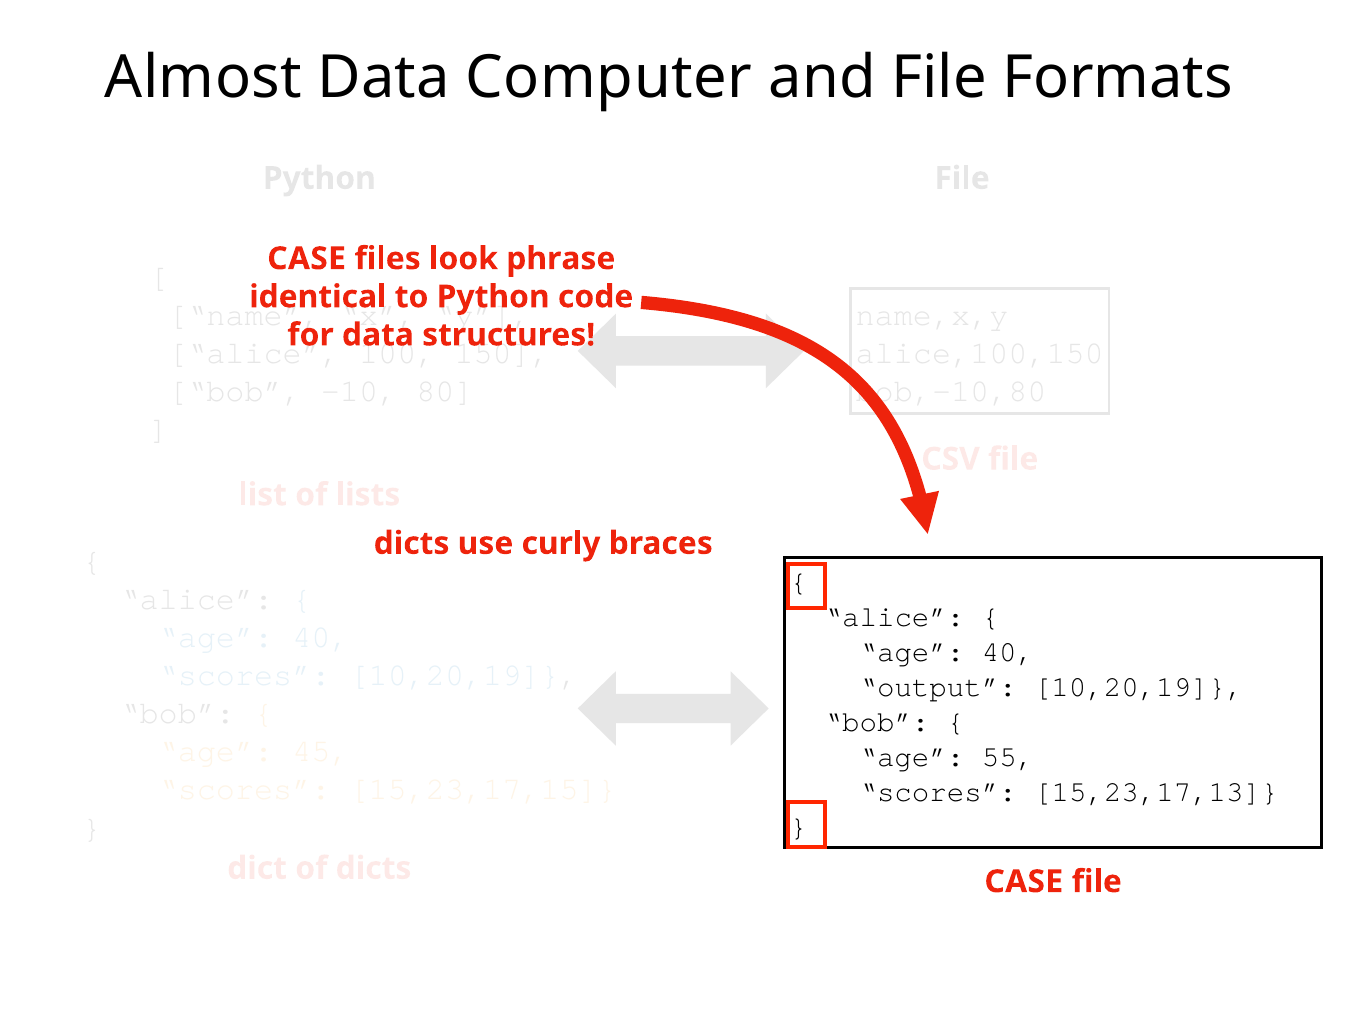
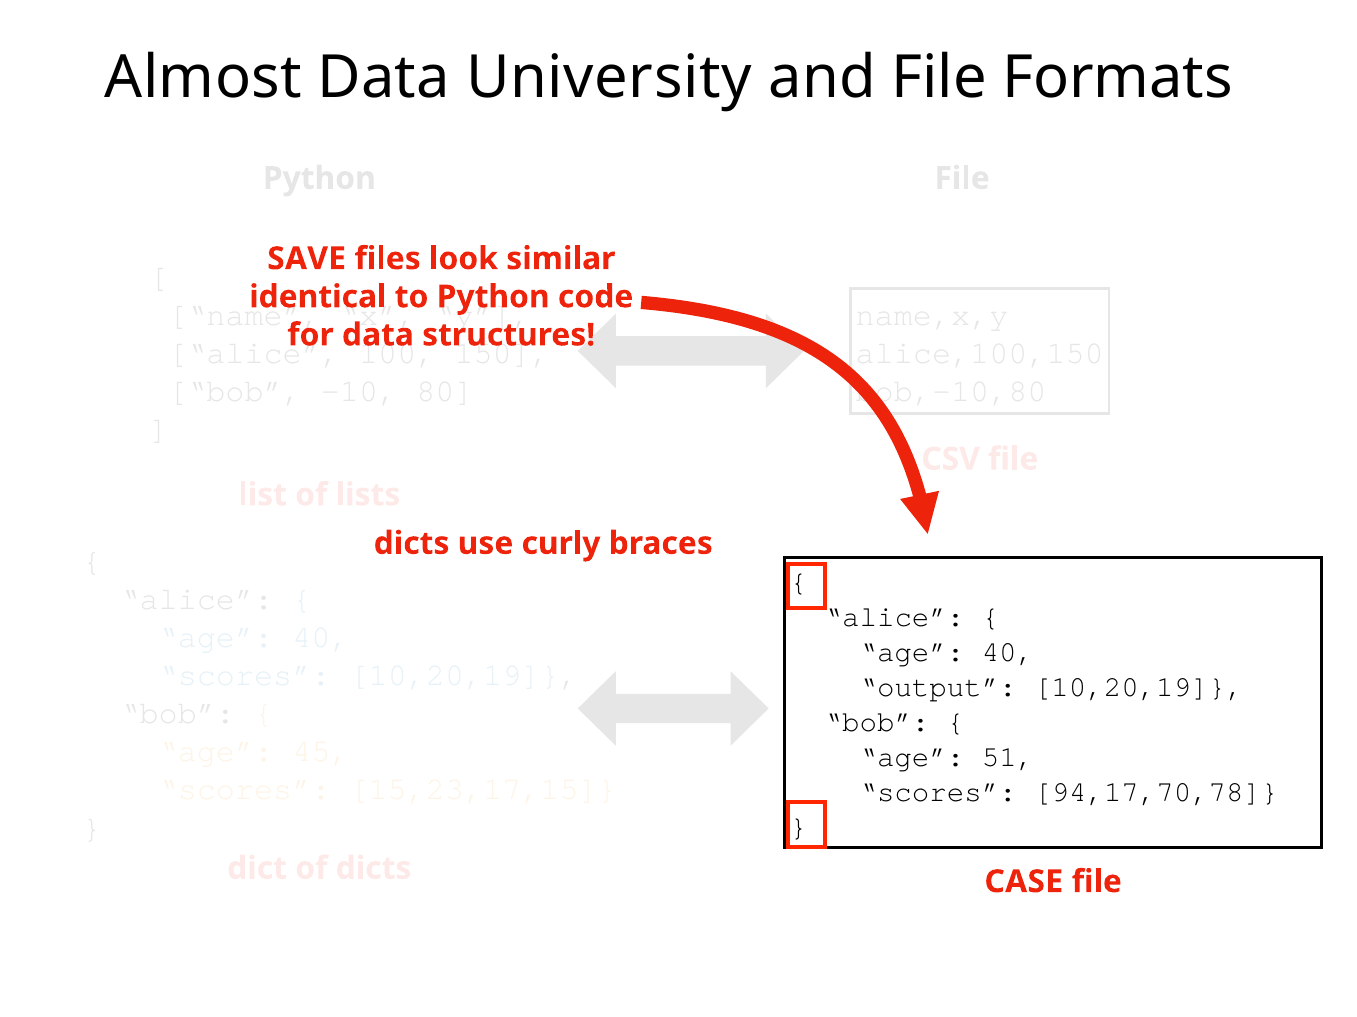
Computer: Computer -> University (609, 78)
CASE: CASE -> SAVE (307, 259)
phrase: phrase -> similar (561, 259)
55: 55 -> 51 (1008, 758)
15,23,17,13: 15,23,17,13 -> 94,17,70,78 (1156, 793)
